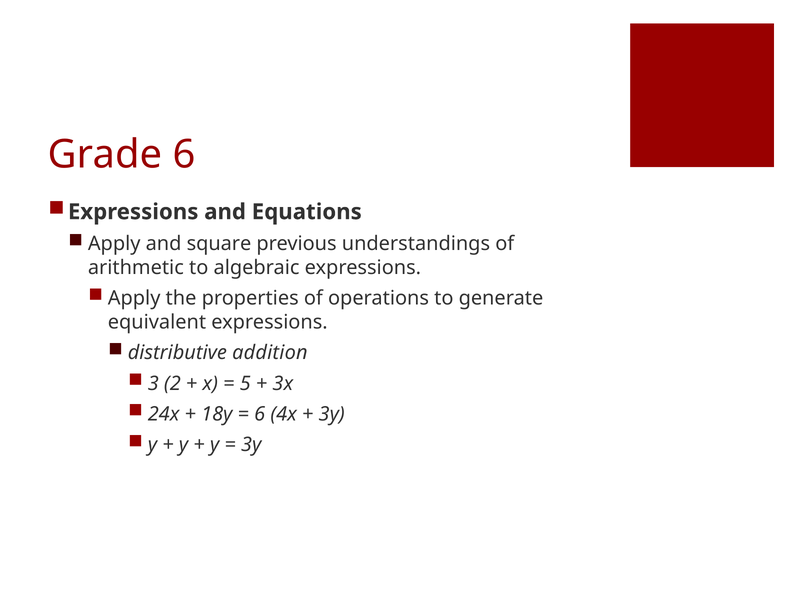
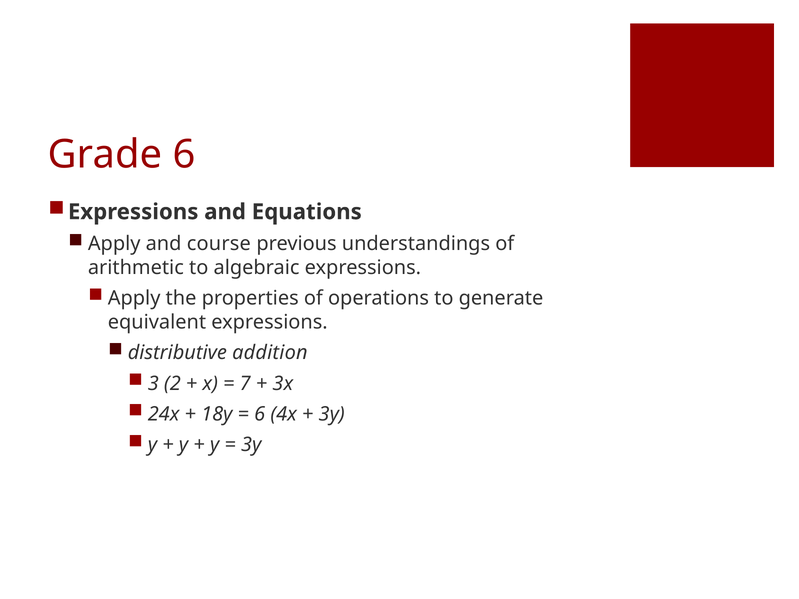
square: square -> course (219, 244)
5: 5 -> 7 (245, 384)
